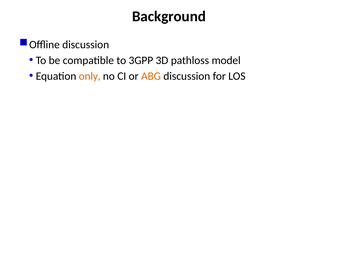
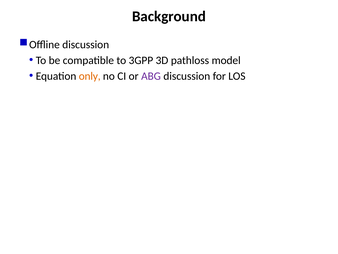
ABG colour: orange -> purple (151, 76)
